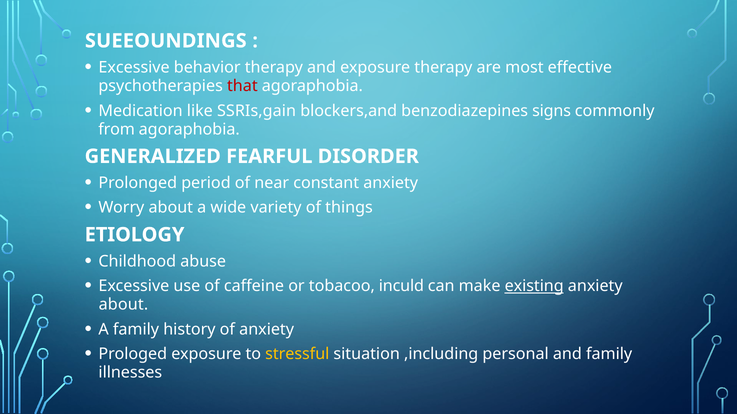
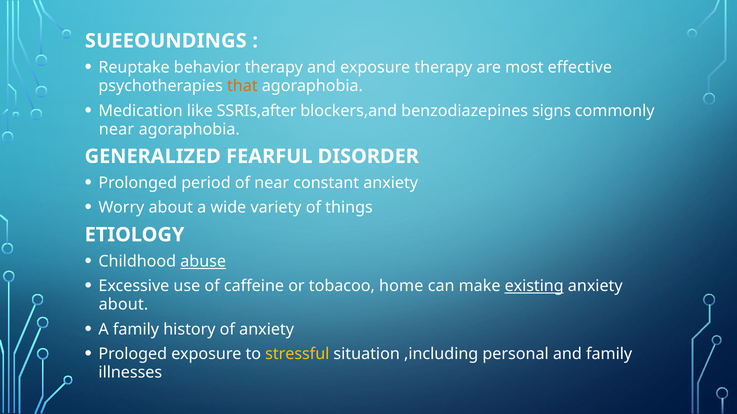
Excessive: Excessive -> Reuptake (134, 68)
that colour: red -> orange (242, 86)
SSRIs,gain: SSRIs,gain -> SSRIs,after (257, 111)
from: from -> near (116, 129)
abuse underline: none -> present (203, 262)
inculd: inculd -> home (401, 286)
